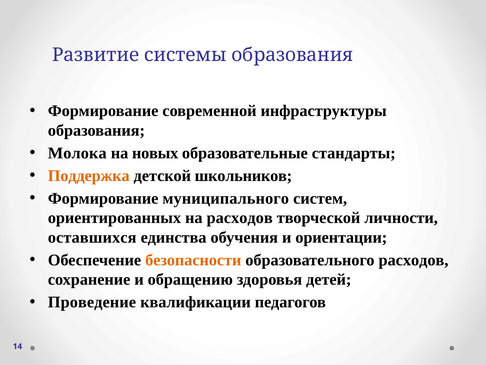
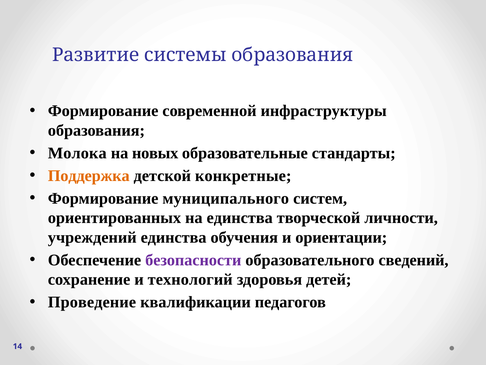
школьников: школьников -> конкретные (243, 176)
на расходов: расходов -> единства (240, 218)
оставшихся: оставшихся -> учреждений (92, 237)
безопасности colour: orange -> purple (193, 260)
образовательного расходов: расходов -> сведений (414, 260)
обращению: обращению -> технологий (190, 279)
